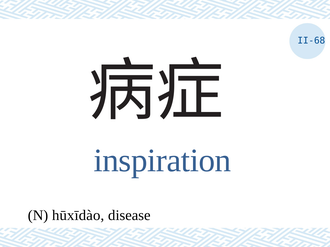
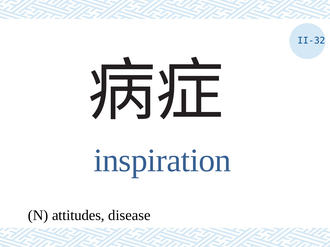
II-68: II-68 -> II-32 (311, 41)
hūxīdào: hūxīdào -> attitudes (78, 216)
